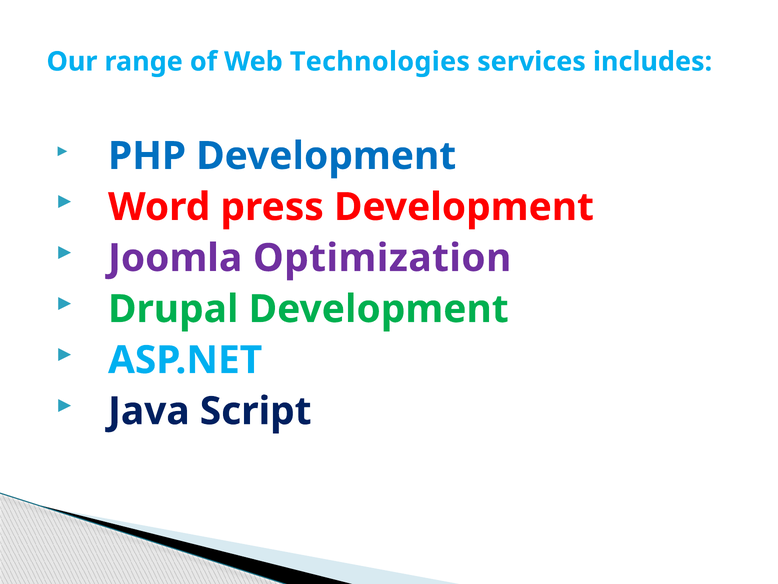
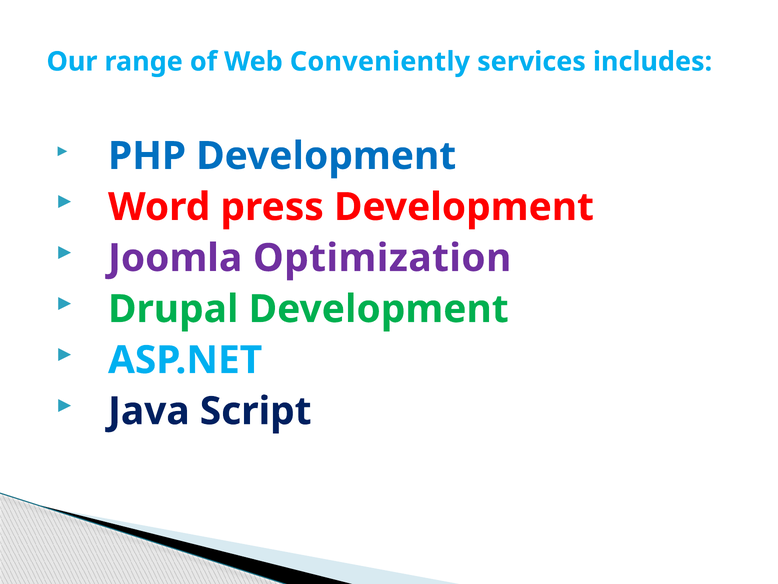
Technologies: Technologies -> Conveniently (380, 62)
